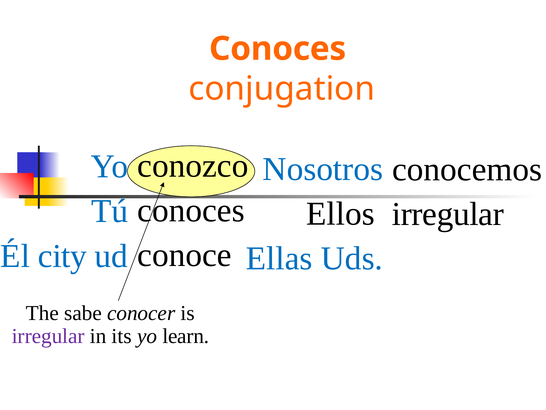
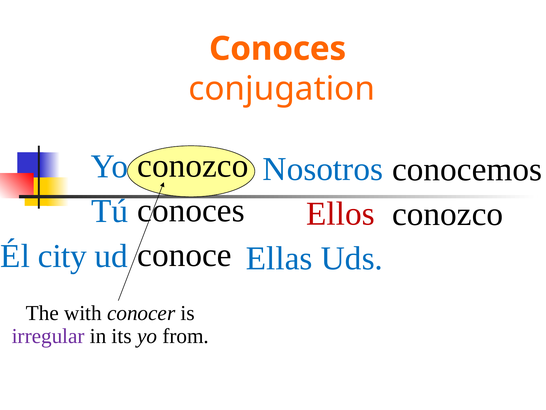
Ellos colour: black -> red (340, 213)
irregular: irregular -> conozco (448, 214)
sabe: sabe -> with (83, 313)
learn: learn -> from (186, 336)
